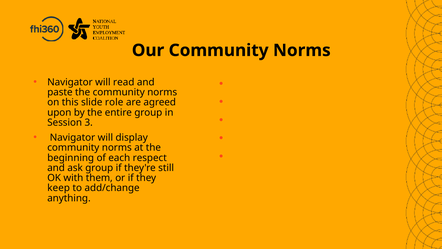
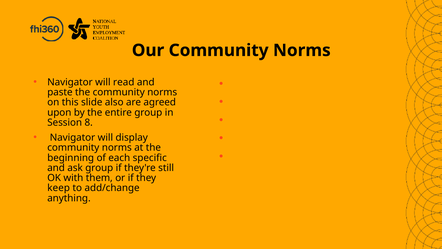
role: role -> also (114, 102)
3: 3 -> 8 (89, 122)
respect: respect -> specific (150, 158)
